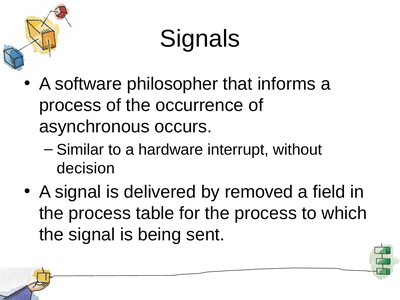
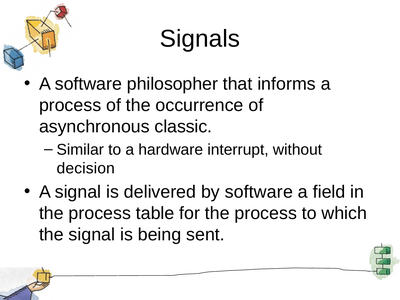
occurs: occurs -> classic (183, 127)
by removed: removed -> software (259, 192)
